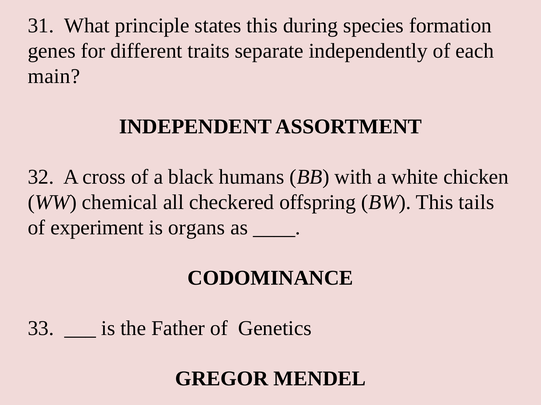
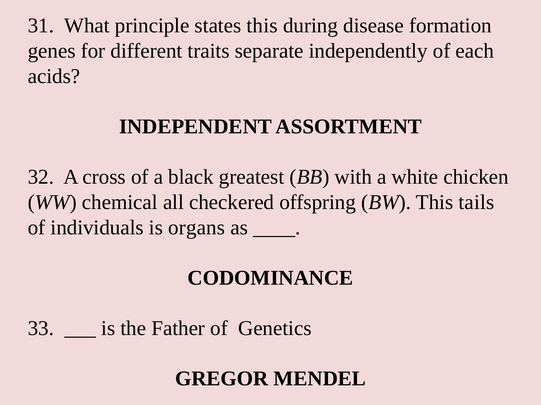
species: species -> disease (374, 26)
main: main -> acids (54, 76)
humans: humans -> greatest (252, 177)
experiment: experiment -> individuals (97, 228)
